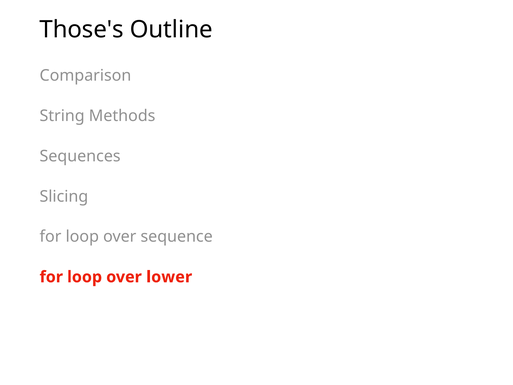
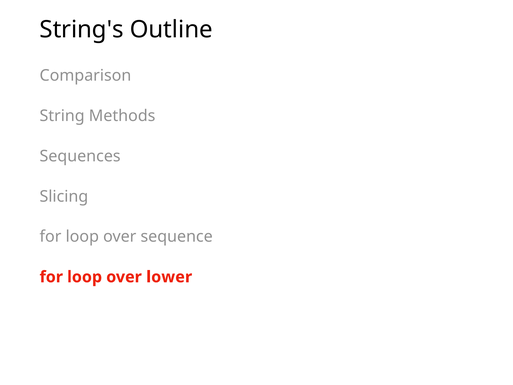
Those's: Those's -> String's (82, 30)
